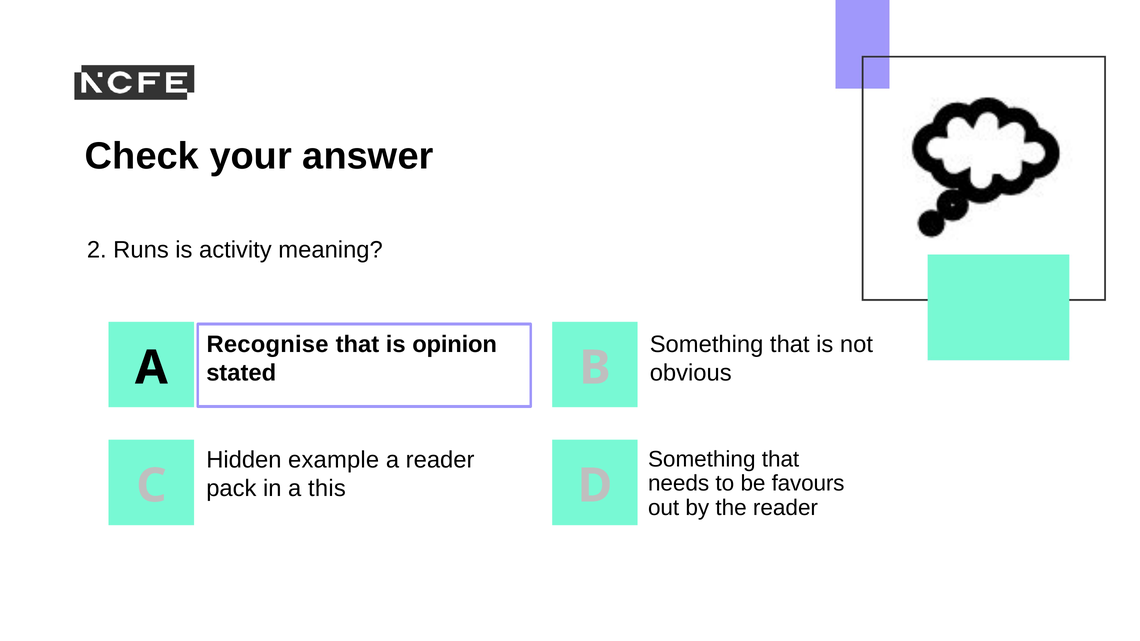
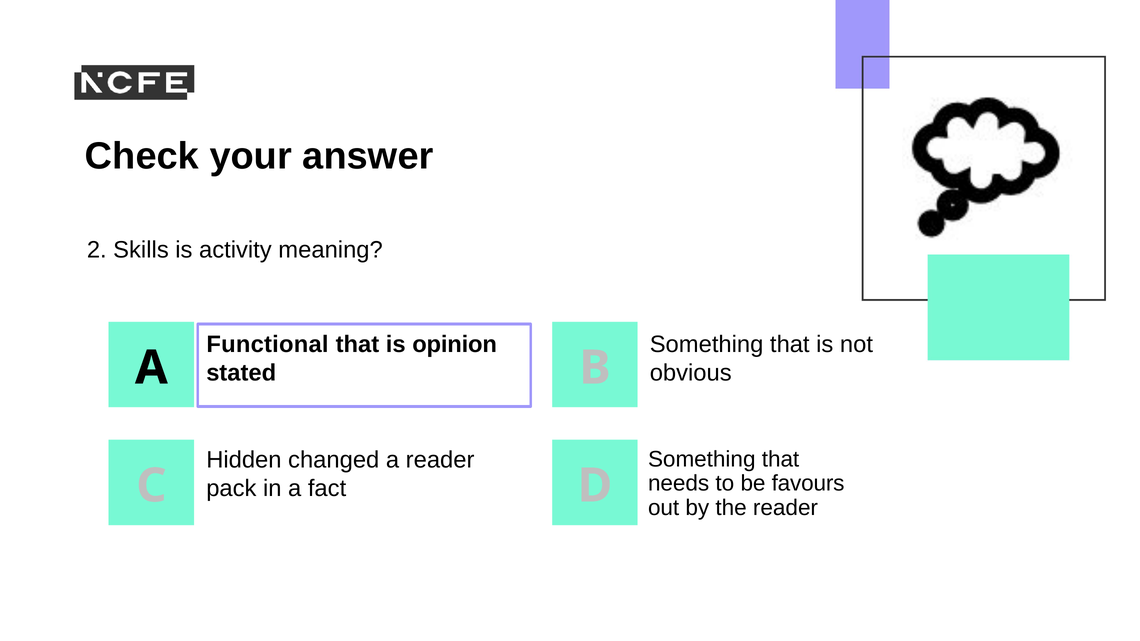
Runs: Runs -> Skills (141, 250)
Recognise: Recognise -> Functional (268, 344)
example: example -> changed (334, 460)
this: this -> fact (327, 489)
